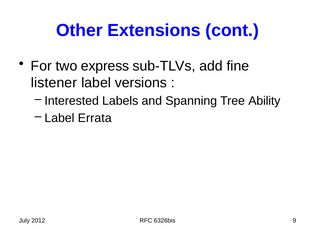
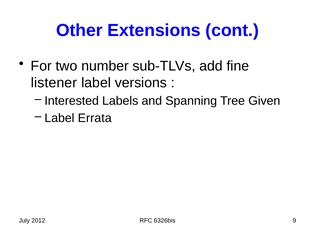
express: express -> number (105, 66)
Ability: Ability -> Given (264, 101)
